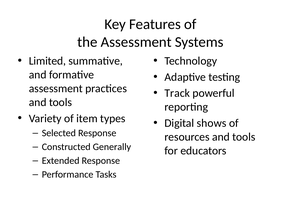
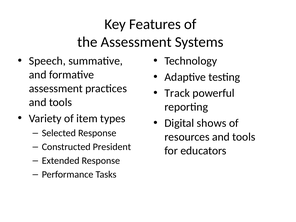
Limited: Limited -> Speech (47, 61)
Generally: Generally -> President (112, 147)
